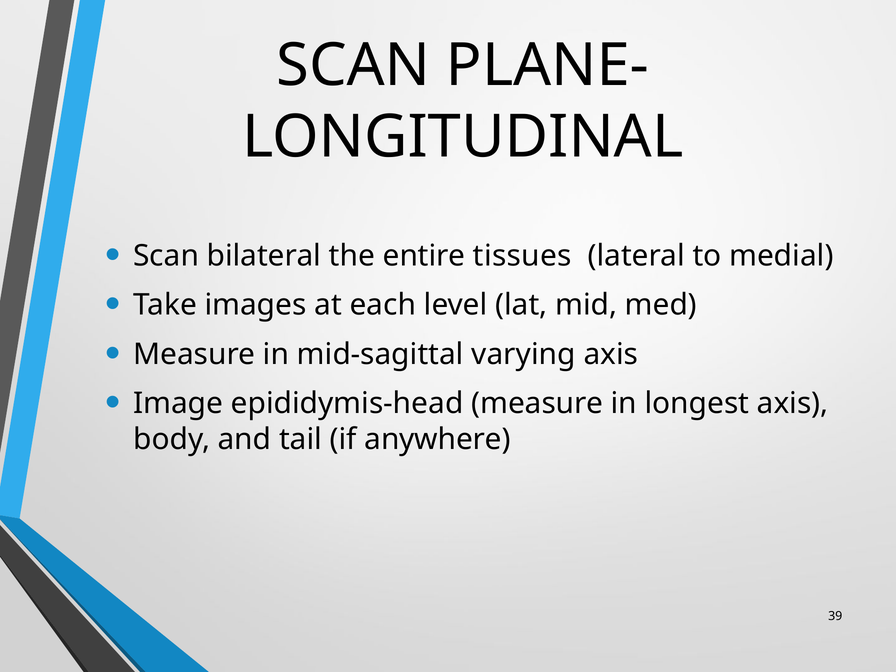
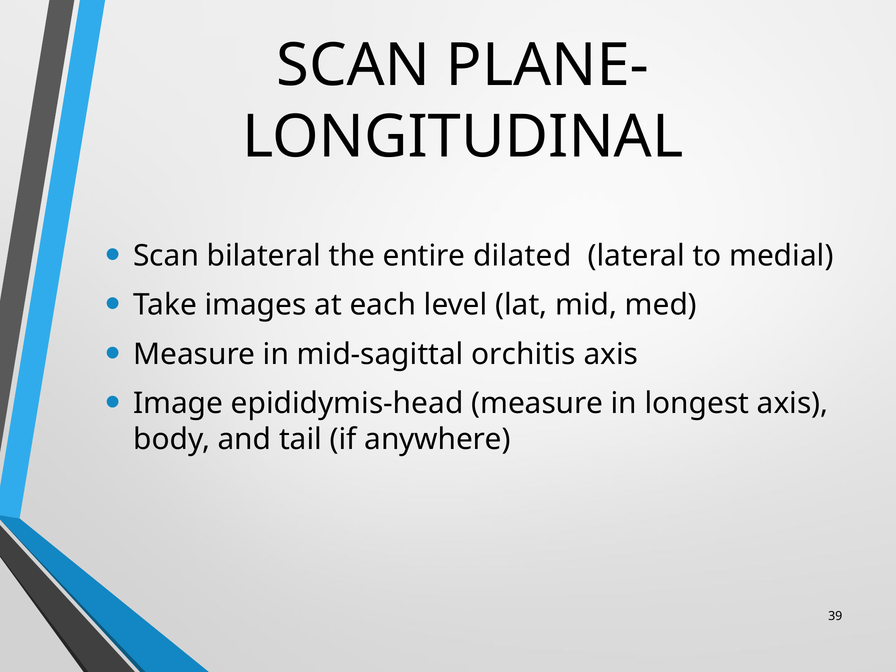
tissues: tissues -> dilated (522, 256)
varying: varying -> orchitis (524, 354)
